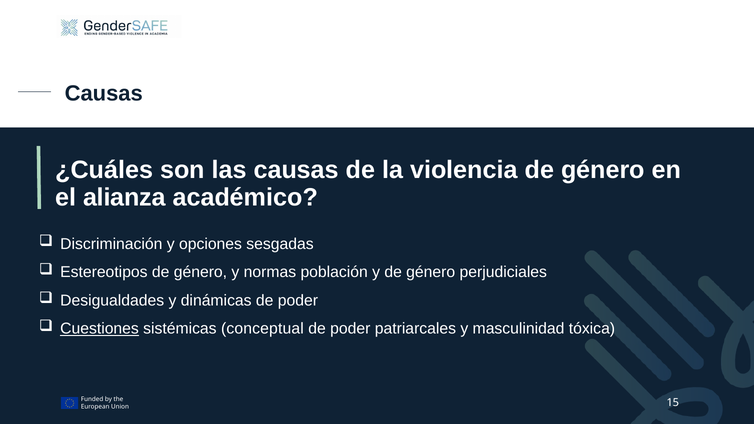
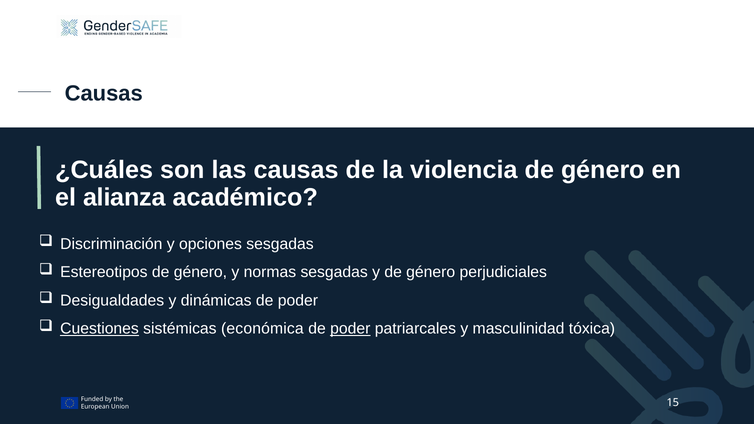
normas población: población -> sesgadas (334, 272)
conceptual: conceptual -> económica (262, 329)
poder underline: none -> present (350, 329)
